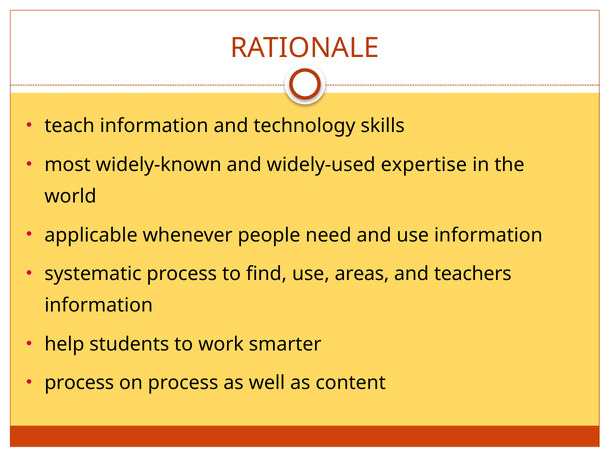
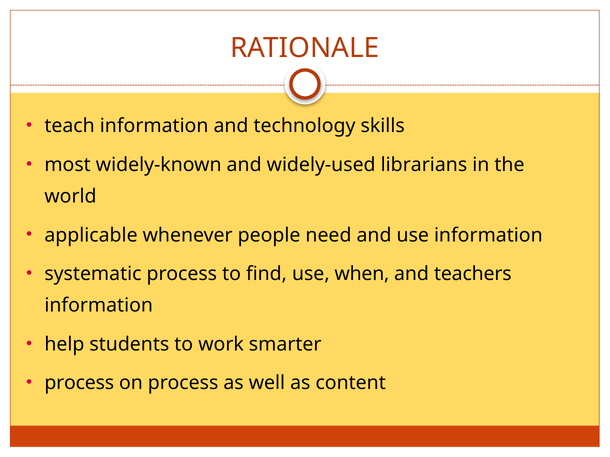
expertise: expertise -> librarians (424, 165)
areas: areas -> when (362, 274)
